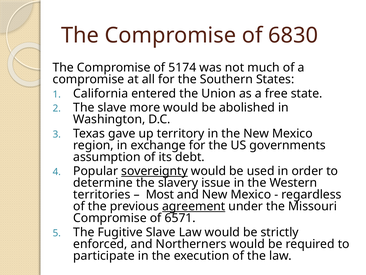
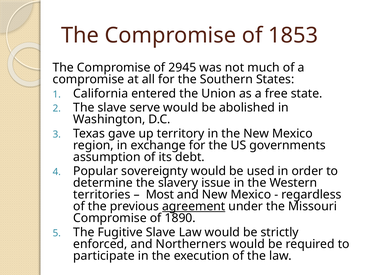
6830: 6830 -> 1853 (293, 35)
5174: 5174 -> 2945 (182, 67)
more: more -> serve (145, 107)
sovereignty underline: present -> none (155, 171)
6571: 6571 -> 1890 (180, 218)
